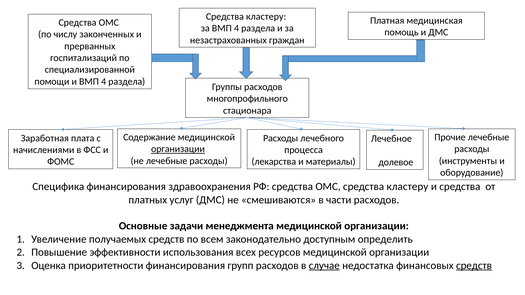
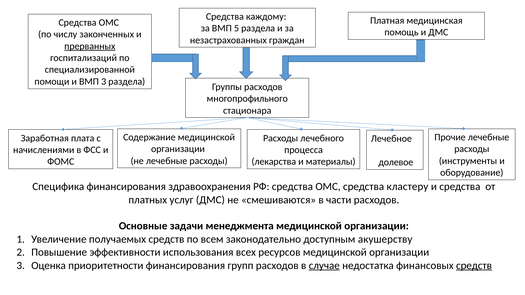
кластеру: кластеру -> каждому (266, 17)
за ВМП 4: 4 -> 5 (236, 28)
прерванных underline: none -> present (90, 46)
и ВМП 4: 4 -> 3 (104, 82)
организации underline: present -> none (178, 149)
определить: определить -> акушерству (385, 239)
